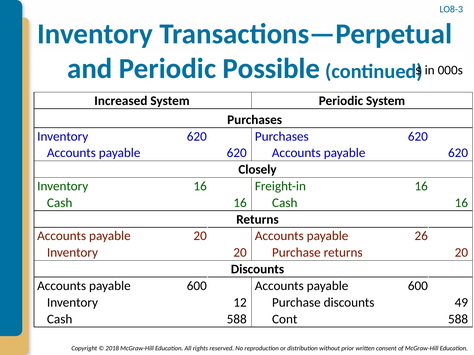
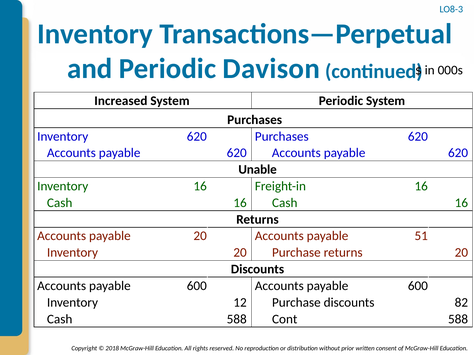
Possible: Possible -> Davison (271, 69)
Closely: Closely -> Unable (258, 170)
26: 26 -> 51 (421, 236)
49: 49 -> 82 (461, 303)
